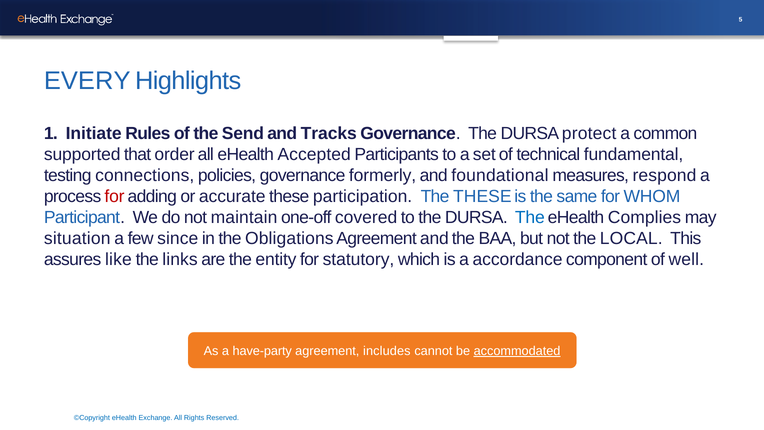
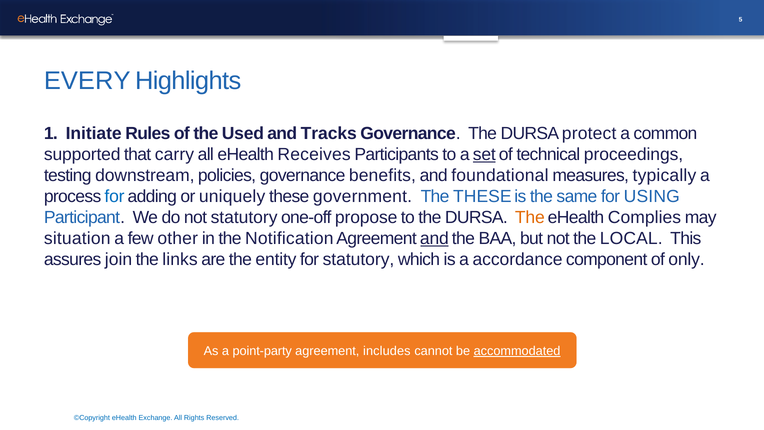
Send: Send -> Used (243, 133)
order: order -> carry (174, 154)
Accepted: Accepted -> Receives (314, 154)
set underline: none -> present (484, 154)
fundamental: fundamental -> proceedings (634, 154)
connections: connections -> downstream (145, 175)
formerly: formerly -> benefits (382, 175)
respond: respond -> typically (664, 175)
for colour: red -> blue (115, 196)
accurate: accurate -> uniquely (232, 196)
participation: participation -> government (363, 196)
WHOM: WHOM -> USING (652, 196)
not maintain: maintain -> statutory (244, 217)
covered: covered -> propose (366, 217)
The colour: blue -> orange (530, 217)
since: since -> other (178, 238)
Obligations: Obligations -> Notification (289, 238)
and underline: none -> present (434, 238)
like: like -> join (118, 259)
well: well -> only (686, 259)
have-party: have-party -> point-party (262, 351)
